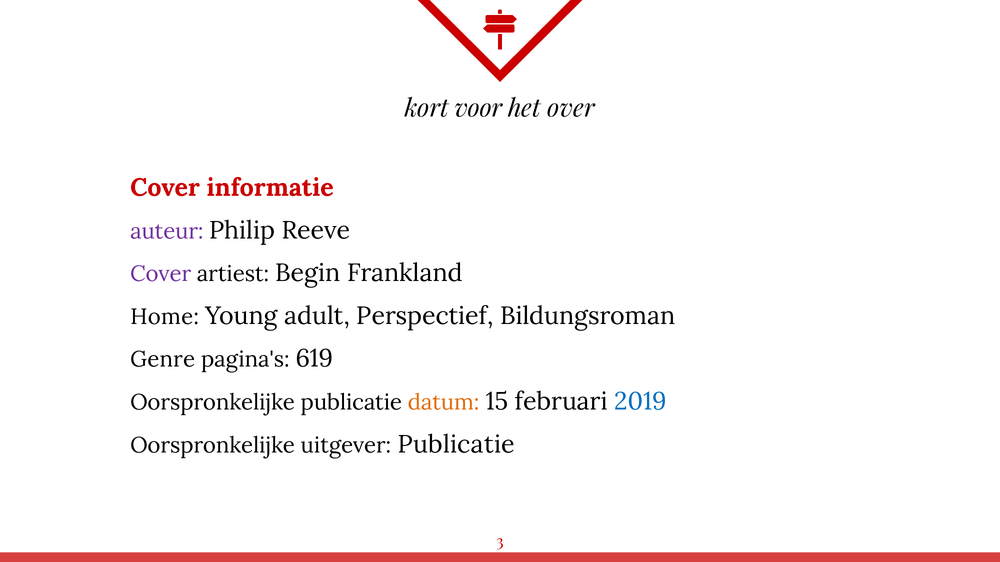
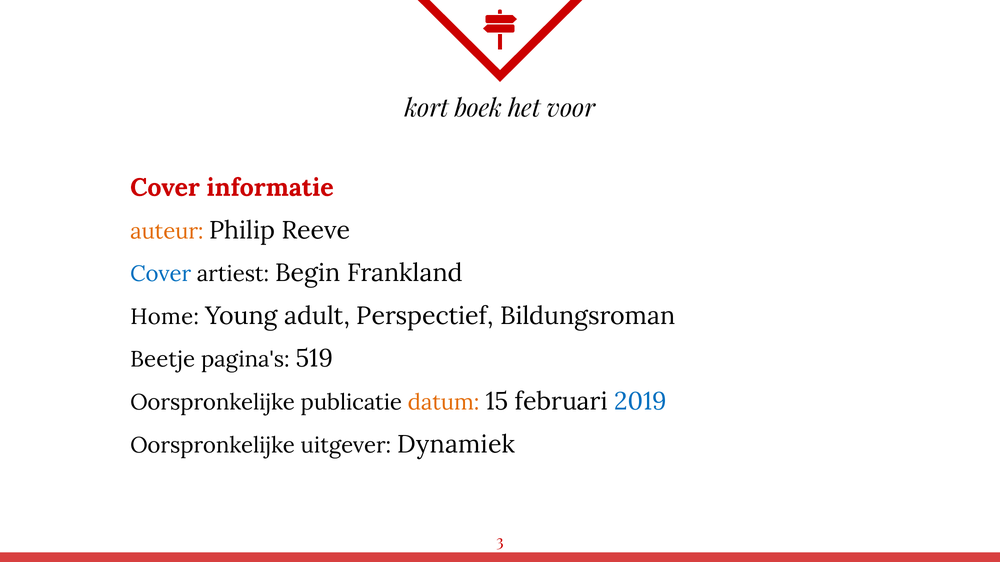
voor: voor -> boek (478, 109)
over: over -> voor (571, 109)
auteur colour: purple -> orange (167, 231)
Cover colour: purple -> blue (161, 274)
Genre: Genre -> Beetje (163, 360)
619: 619 -> 519 (314, 359)
uitgever Publicatie: Publicatie -> Dynamiek (456, 445)
